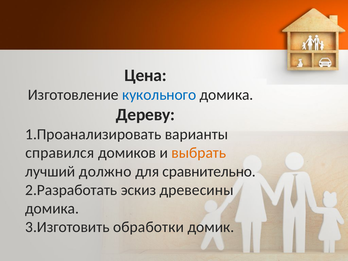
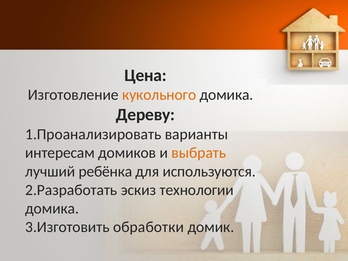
кукольного colour: blue -> orange (159, 95)
справился: справился -> интересам (60, 153)
должно: должно -> ребёнка (105, 171)
сравнительно: сравнительно -> используются (209, 171)
древесины: древесины -> технологии (197, 190)
